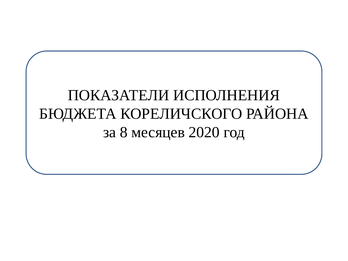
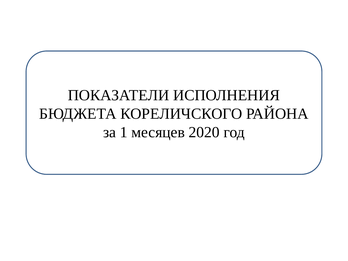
8: 8 -> 1 (124, 132)
